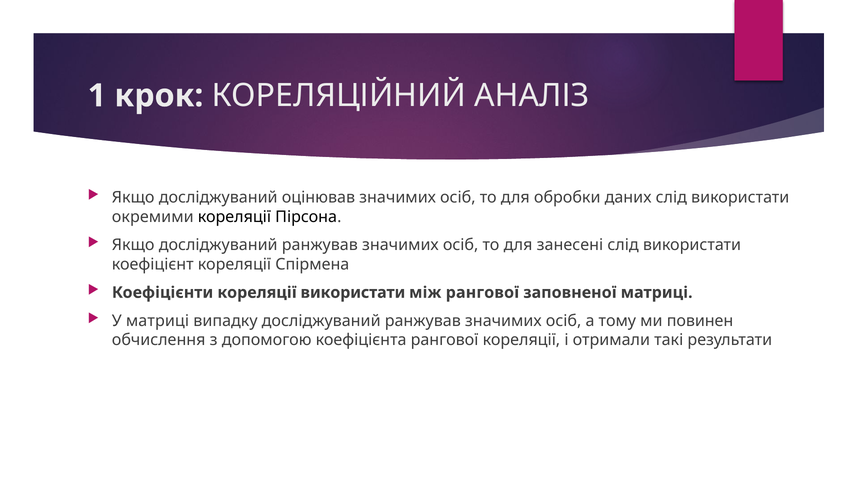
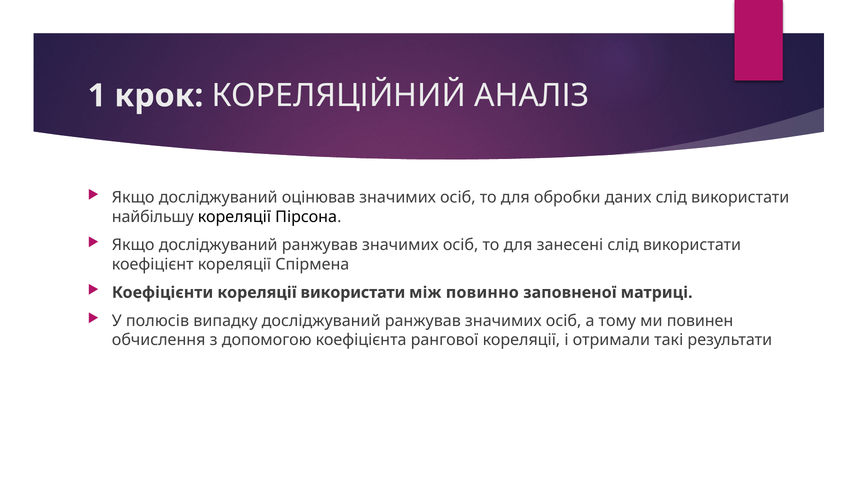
окремими: окремими -> найбільшу (153, 217)
між рангової: рангової -> повинно (482, 292)
У матриці: матриці -> полюсів (158, 321)
